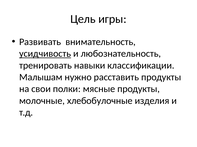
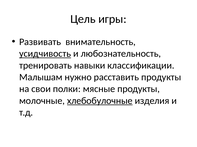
хлебобулочные underline: none -> present (100, 101)
